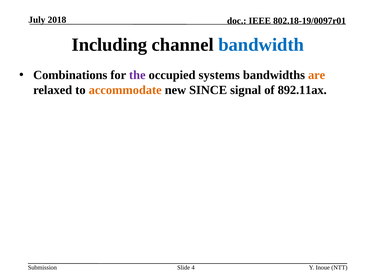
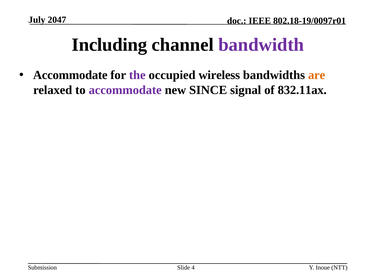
2018: 2018 -> 2047 (57, 20)
bandwidth colour: blue -> purple (261, 45)
Combinations: Combinations -> Accommodate (70, 75)
systems: systems -> wireless (219, 75)
accommodate colour: orange -> purple (125, 90)
892.11ax: 892.11ax -> 832.11ax (302, 90)
